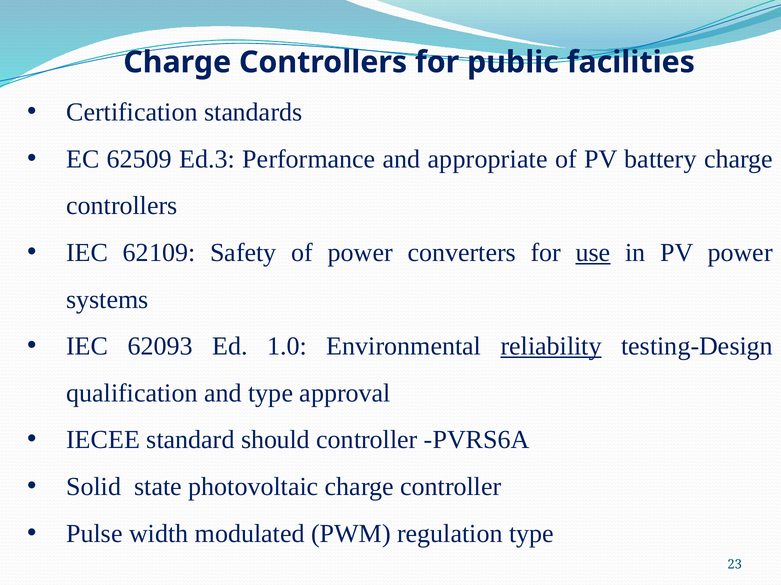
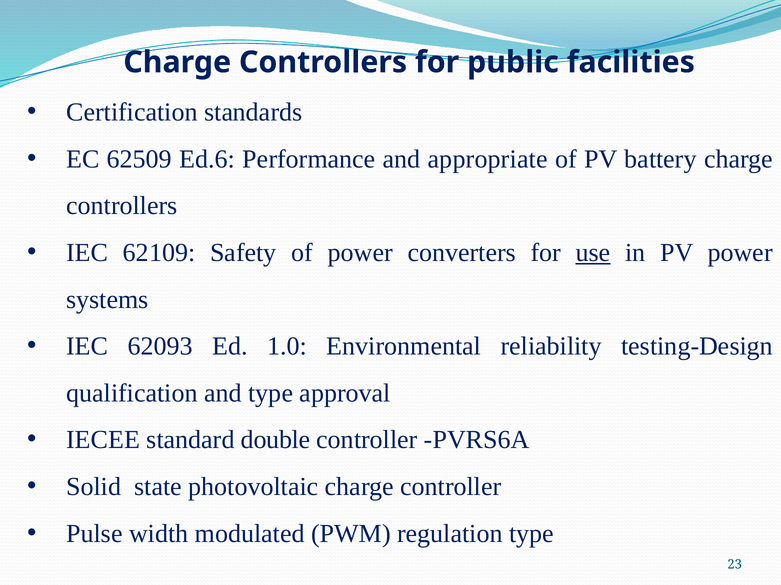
Ed.3: Ed.3 -> Ed.6 (207, 159)
reliability underline: present -> none (551, 347)
should: should -> double (276, 440)
